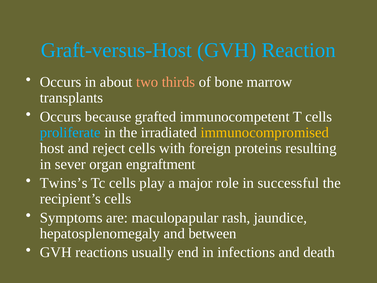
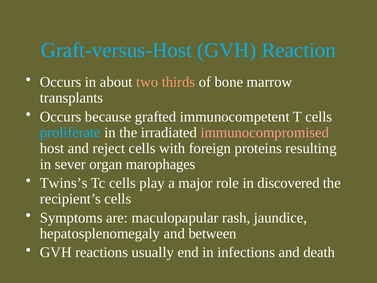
immunocompromised colour: yellow -> pink (265, 132)
engraftment: engraftment -> marophages (161, 164)
successful: successful -> discovered (289, 183)
